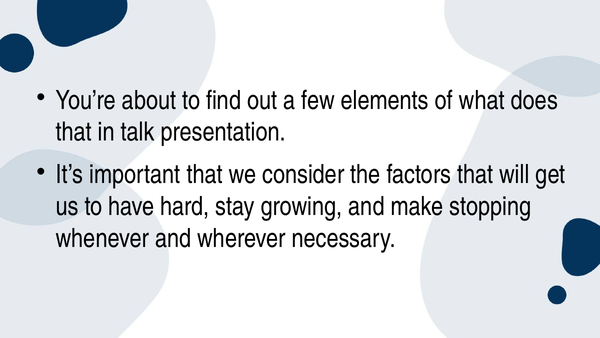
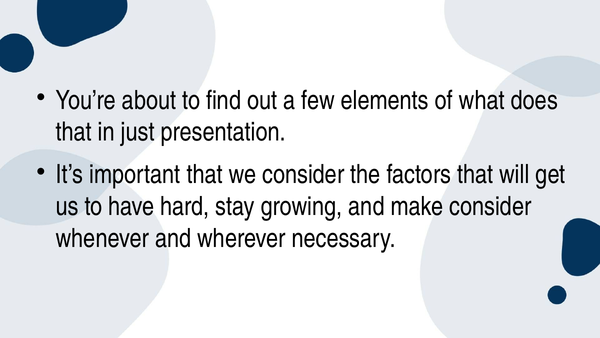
talk: talk -> just (138, 132)
make stopping: stopping -> consider (490, 206)
